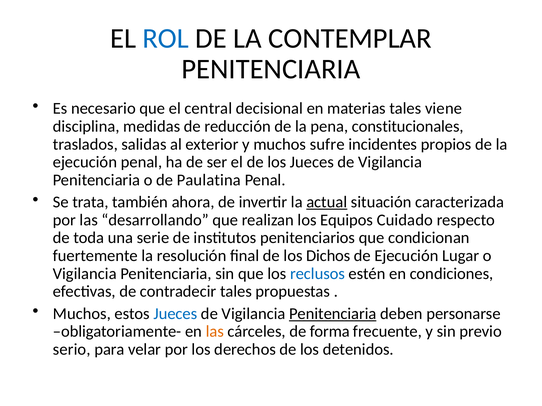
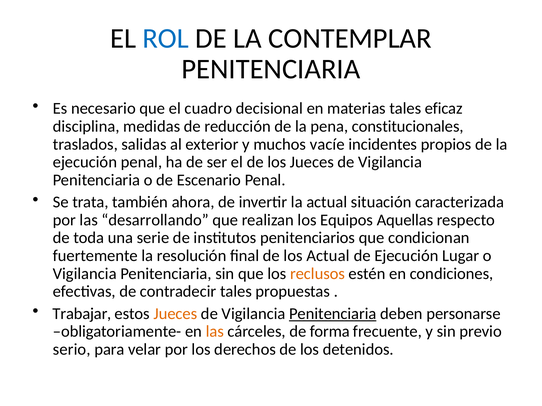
central: central -> cuadro (208, 109)
viene: viene -> eficaz (444, 109)
sufre: sufre -> vacíe (327, 144)
Paulatina: Paulatina -> Escenario (209, 180)
actual underline: present -> none (327, 202)
Cuidado: Cuidado -> Aquellas (405, 220)
los Dichos: Dichos -> Actual (328, 256)
reclusos colour: blue -> orange (317, 274)
Muchos: Muchos -> Trabajar (82, 314)
Jueces colour: blue -> orange (175, 314)
